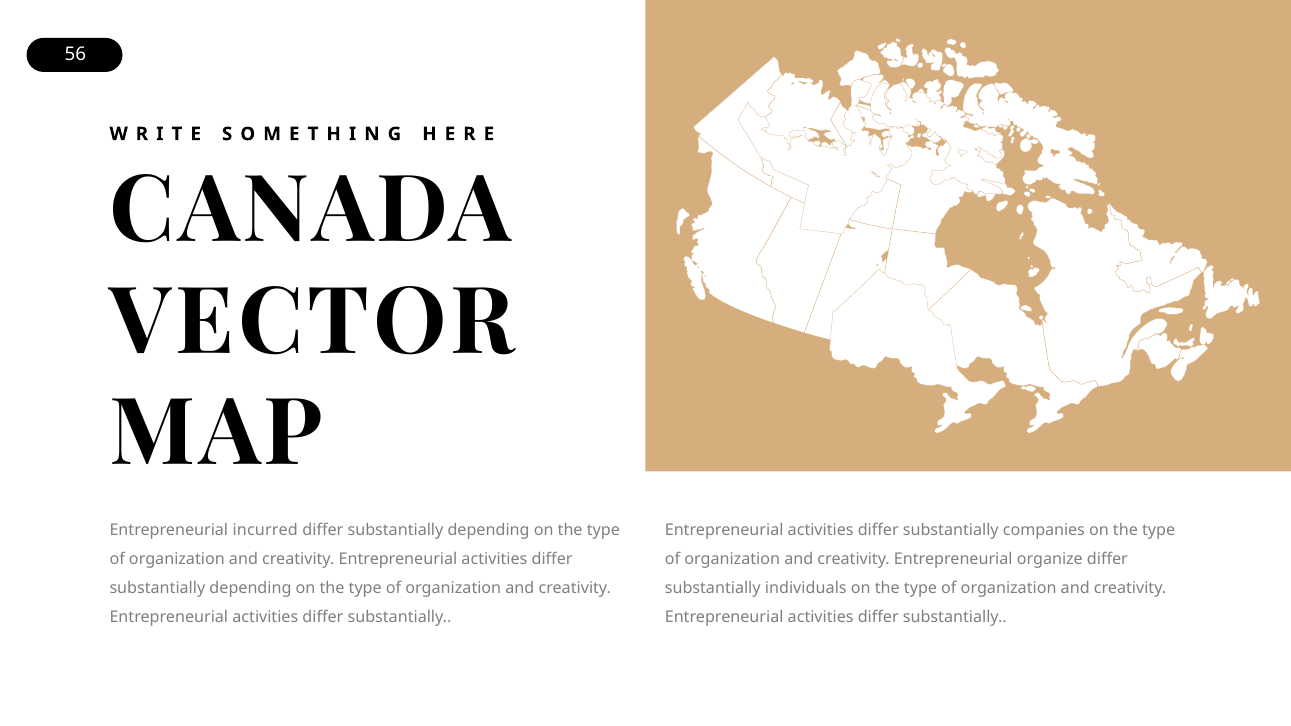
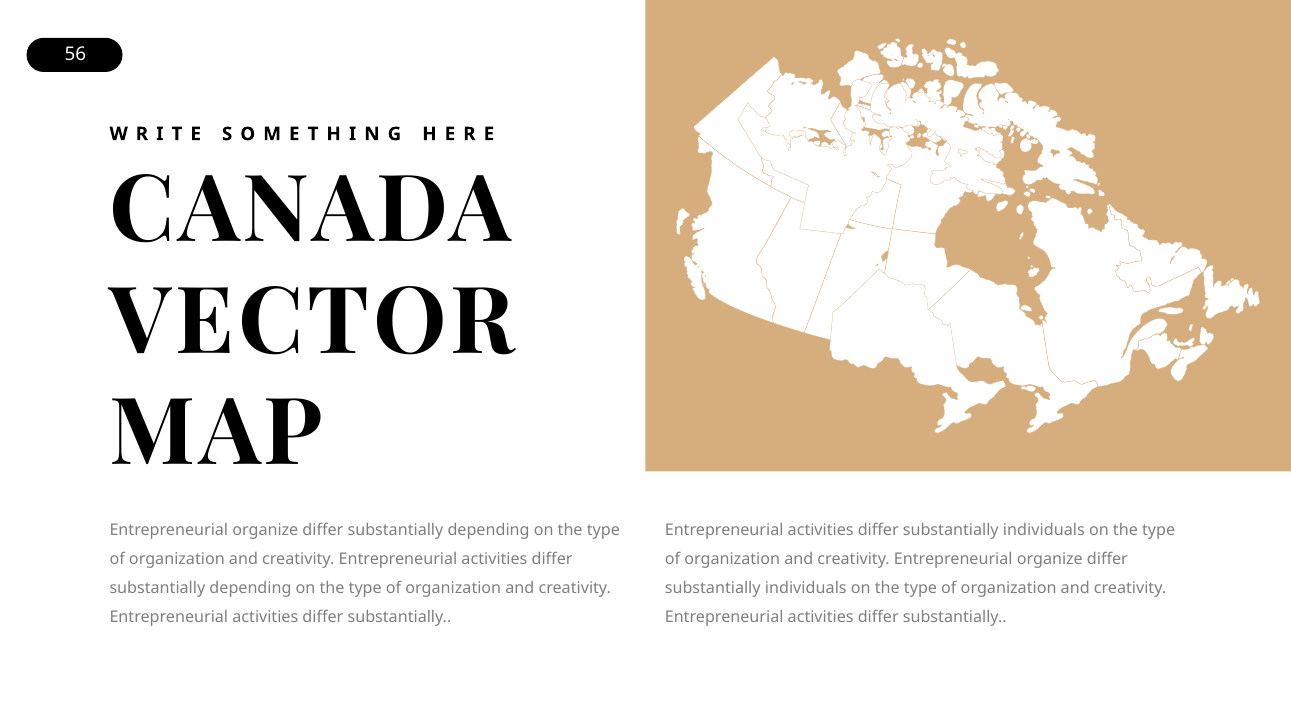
incurred: incurred -> organize (265, 531)
activities differ substantially companies: companies -> individuals (1044, 531)
